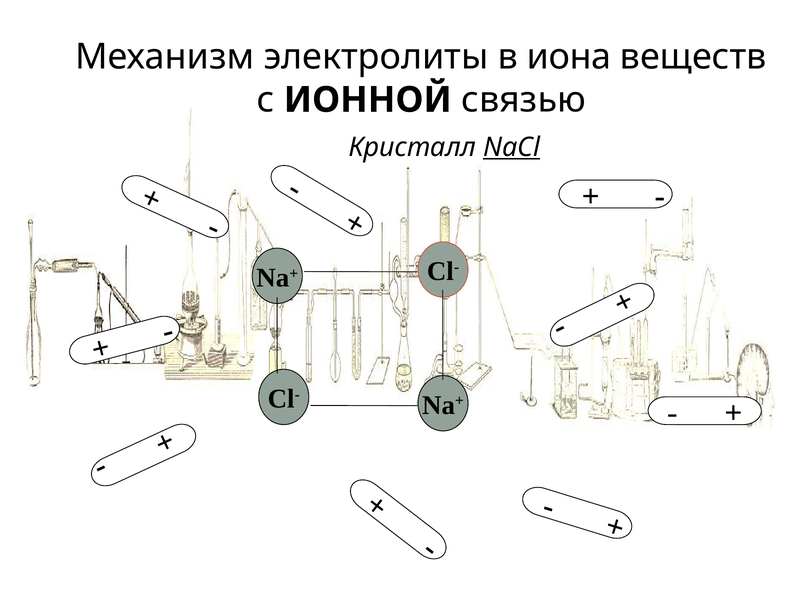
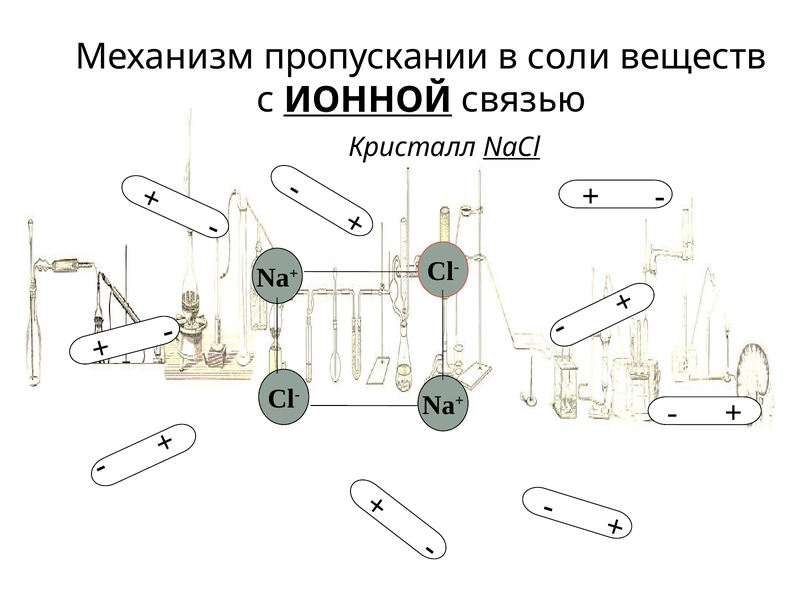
электролиты: электролиты -> пропускании (376, 57)
иона: иона -> соли (569, 57)
ИОННОЙ underline: none -> present (368, 100)
